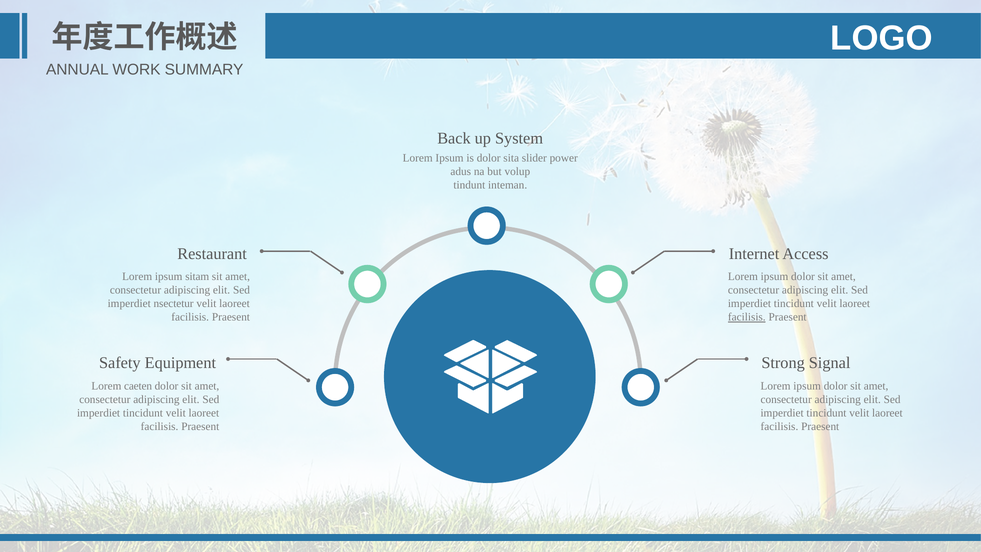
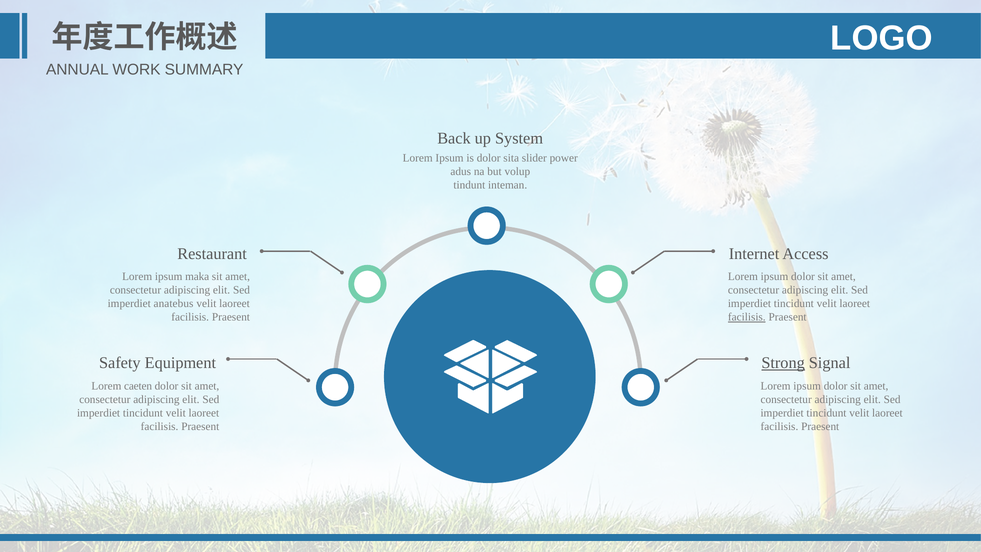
sitam: sitam -> maka (197, 277)
nsectetur: nsectetur -> anatebus (174, 304)
Strong underline: none -> present (783, 363)
